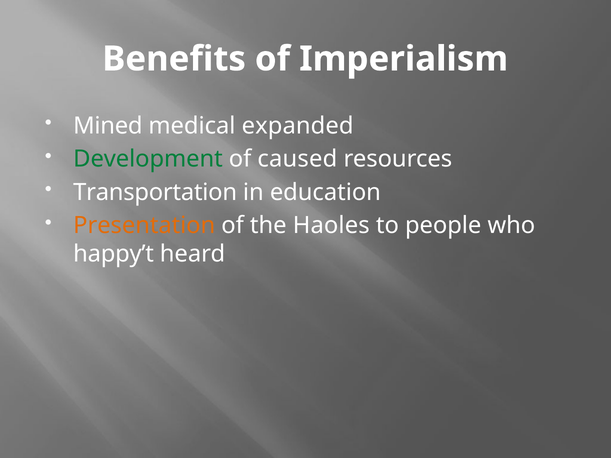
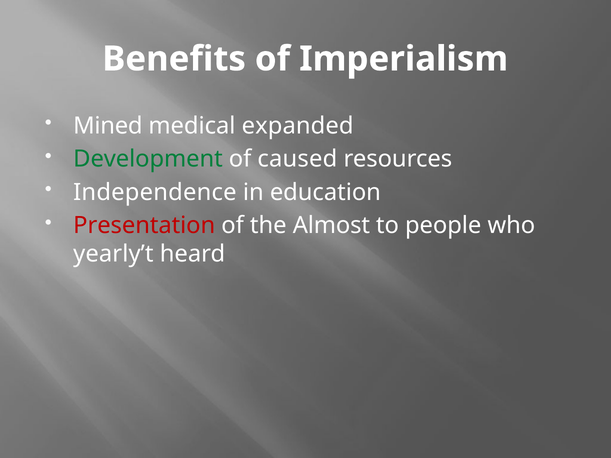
Transportation: Transportation -> Independence (155, 192)
Presentation colour: orange -> red (144, 226)
Haoles: Haoles -> Almost (331, 226)
happy’t: happy’t -> yearly’t (113, 254)
